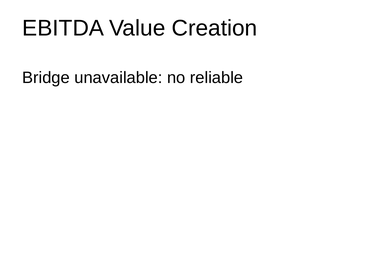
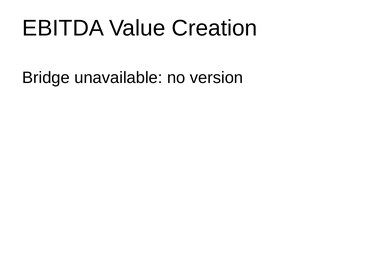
reliable: reliable -> version (217, 78)
